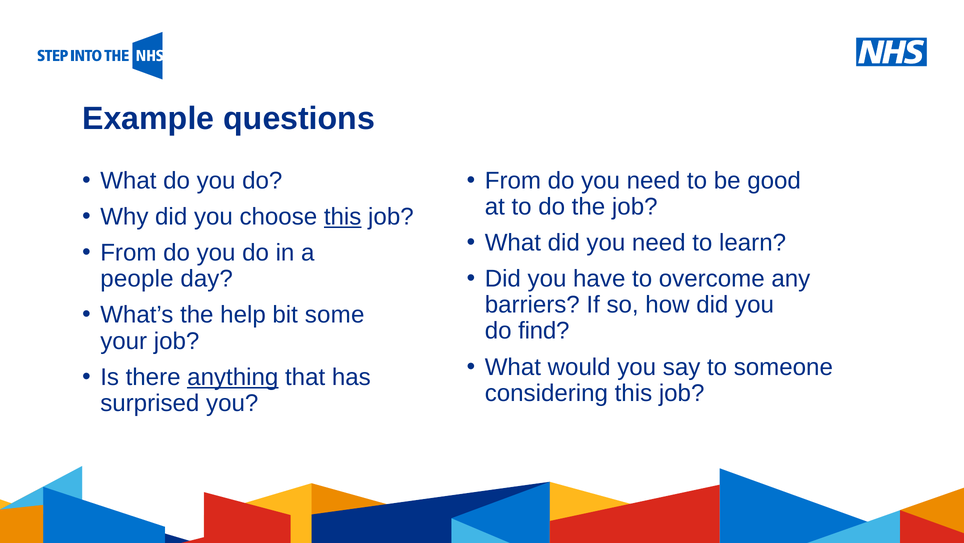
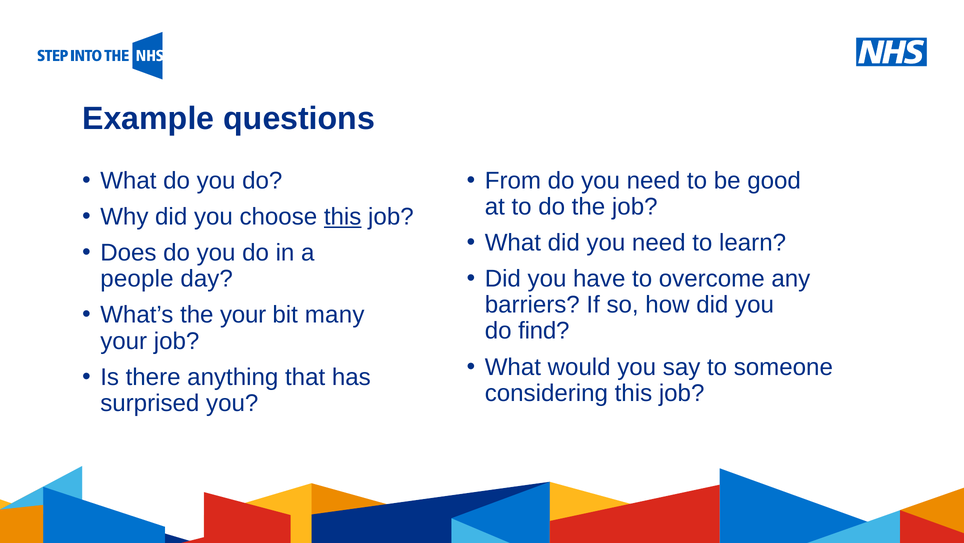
From: From -> Does (128, 252)
the help: help -> your (243, 315)
some: some -> many (335, 315)
anything underline: present -> none (233, 377)
